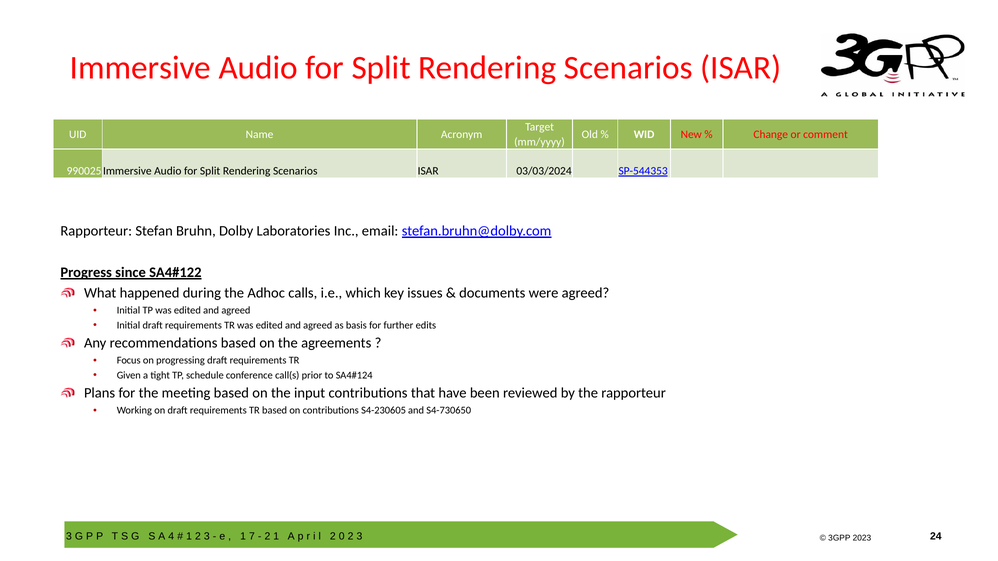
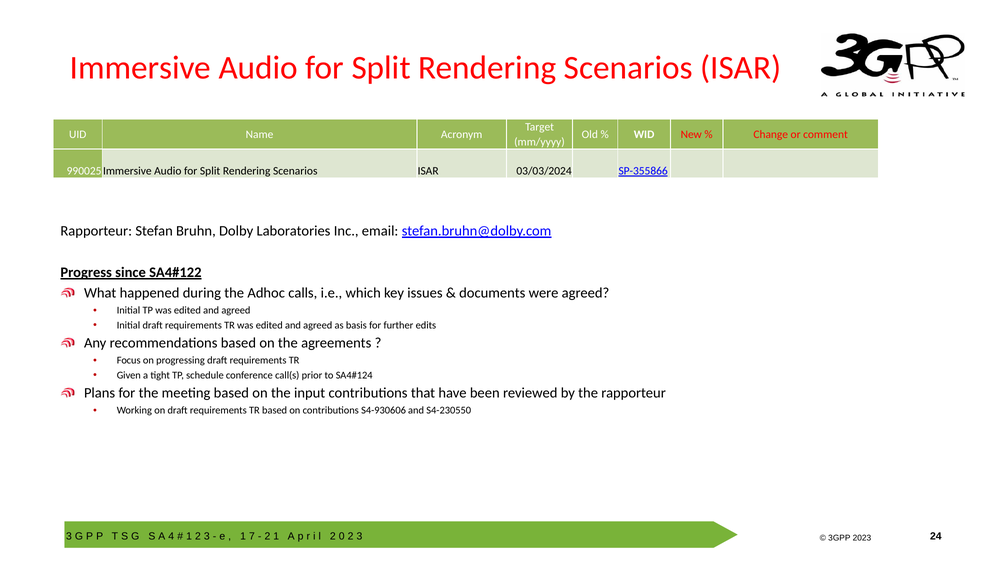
SP-544353: SP-544353 -> SP-355866 (643, 171)
S4-230605: S4-230605 -> S4-930606 (384, 411)
S4-730650: S4-730650 -> S4-230550 (449, 411)
